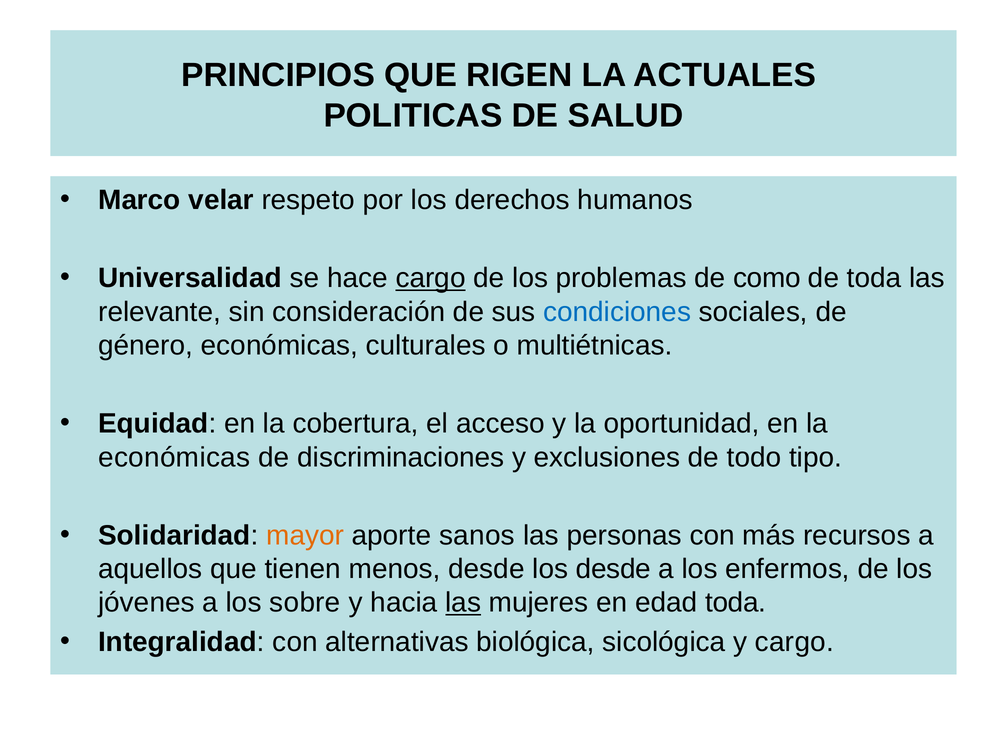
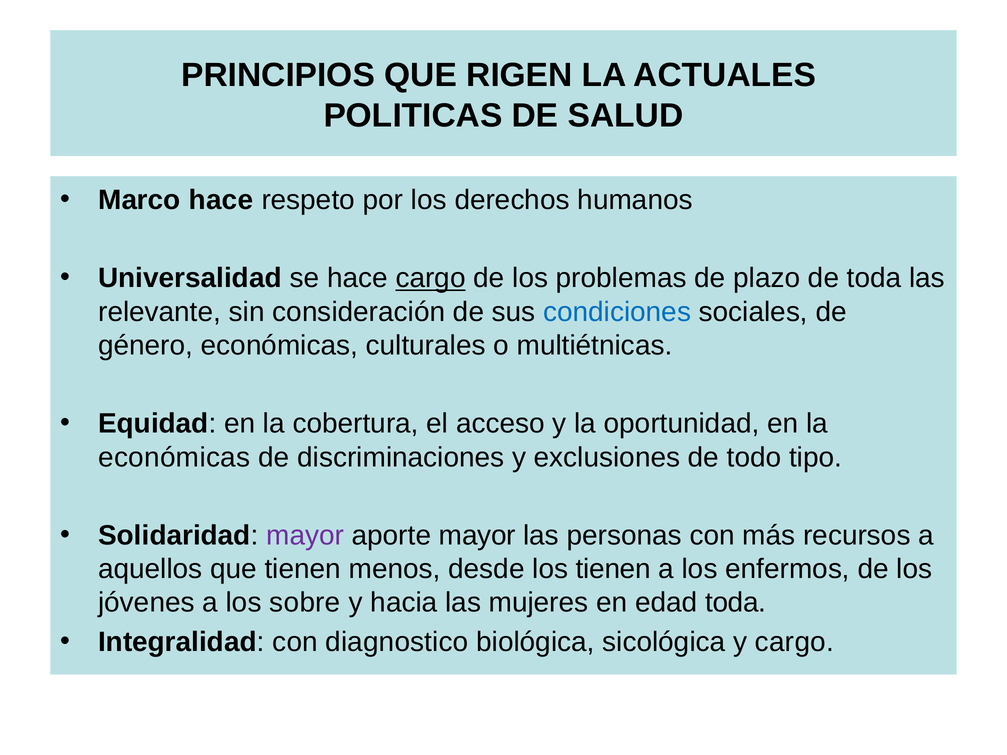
Marco velar: velar -> hace (221, 200)
como: como -> plazo (767, 278)
mayor colour: orange -> purple (305, 536)
aporte sanos: sanos -> mayor (477, 536)
los desde: desde -> tienen (613, 569)
las underline: present -> none (463, 603)
alternativas: alternativas -> diagnostico (397, 642)
